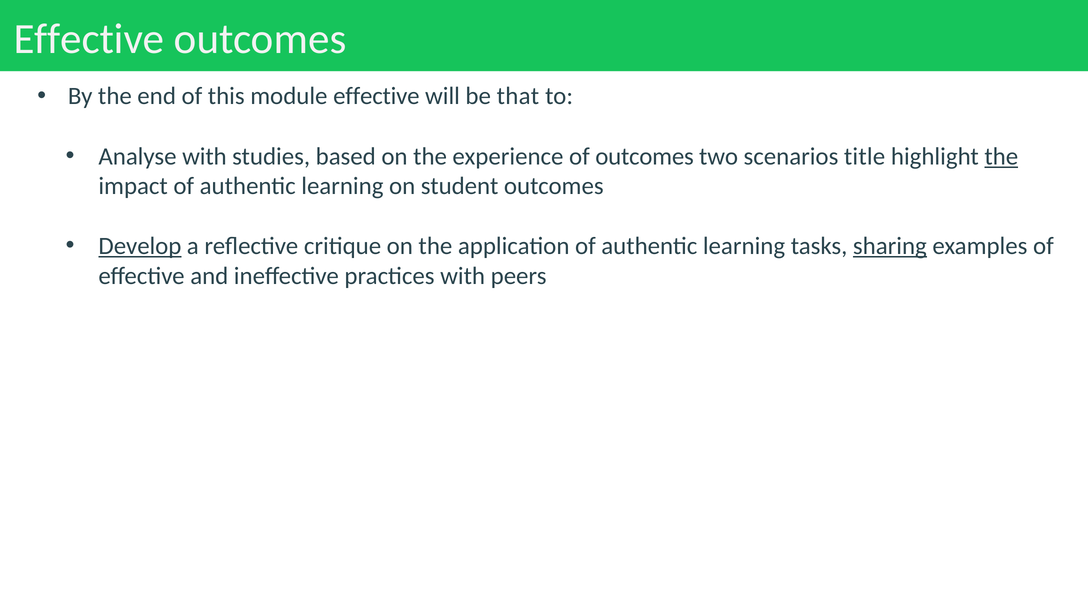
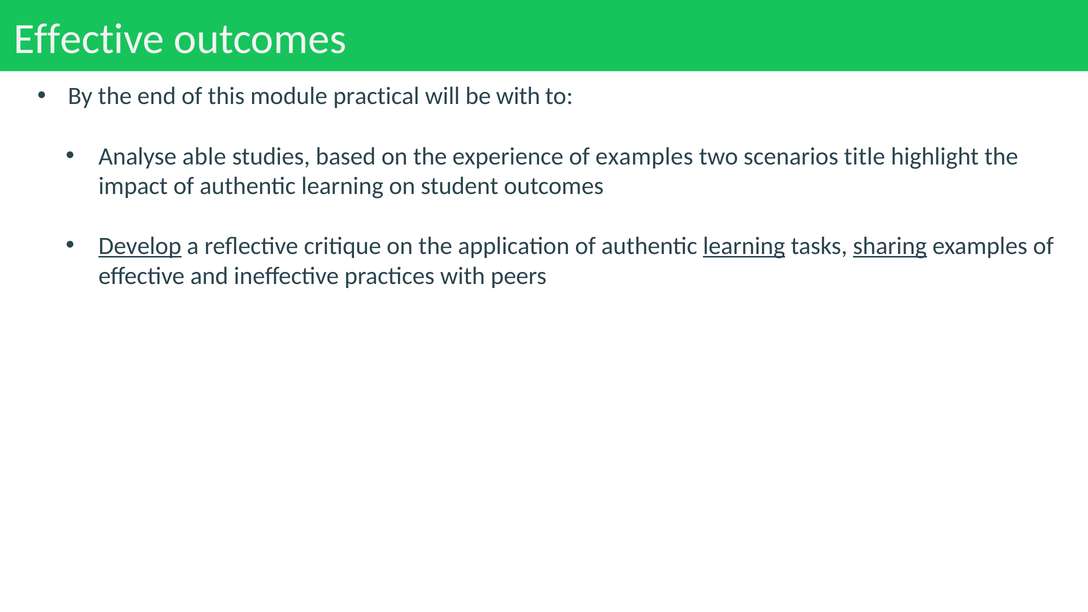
module effective: effective -> practical (376, 96)
be that: that -> with (518, 96)
Analyse with: with -> able (204, 156)
of outcomes: outcomes -> examples (644, 156)
the underline: present -> none (1001, 156)
learning underline: none -> present (744, 246)
